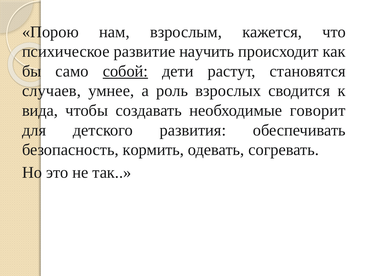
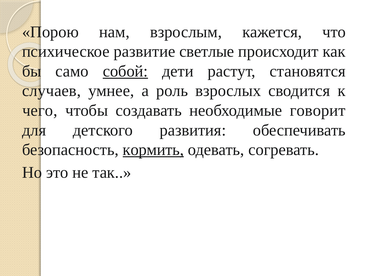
научить: научить -> светлые (207, 52)
вида: вида -> чего (40, 110)
кормить underline: none -> present (153, 150)
